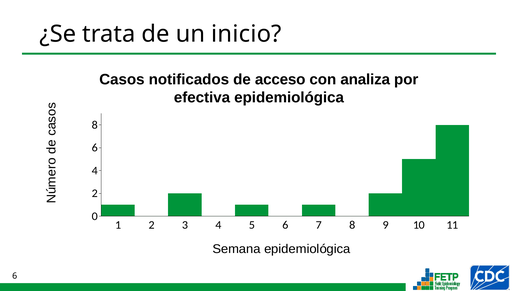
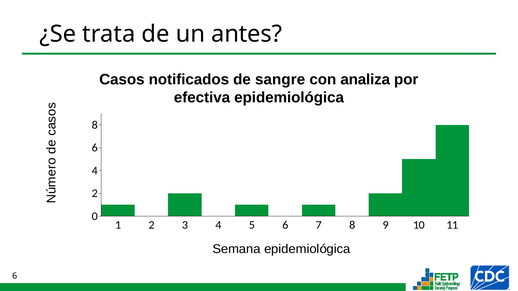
inicio: inicio -> antes (247, 34)
acceso: acceso -> sangre (280, 79)
